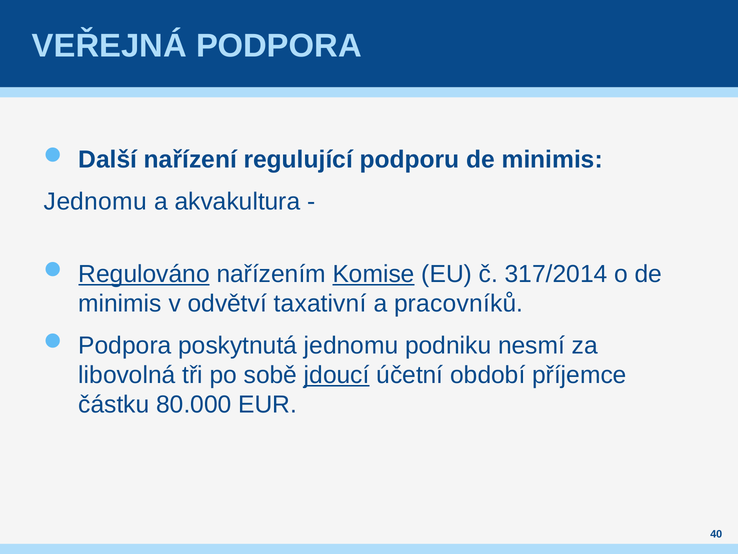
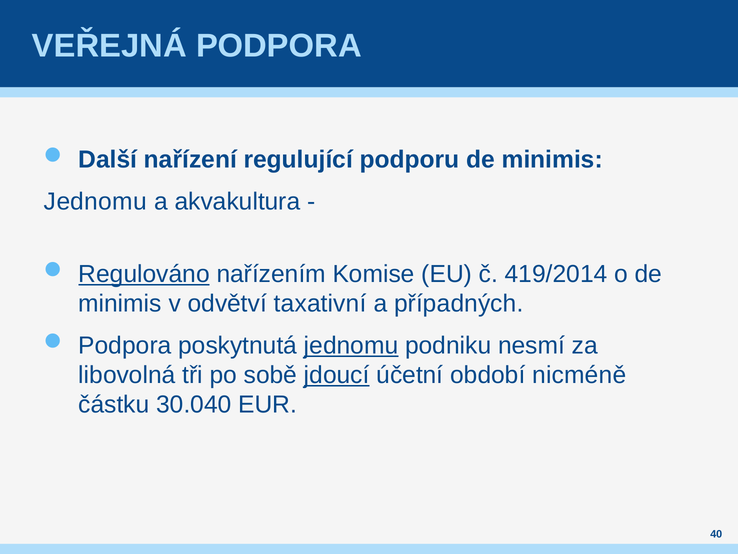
Komise underline: present -> none (374, 274)
317/2014: 317/2014 -> 419/2014 (556, 274)
pracovníků: pracovníků -> případných (459, 304)
jednomu underline: none -> present (351, 345)
příjemce: příjemce -> nicméně (579, 375)
80.000: 80.000 -> 30.040 (194, 404)
